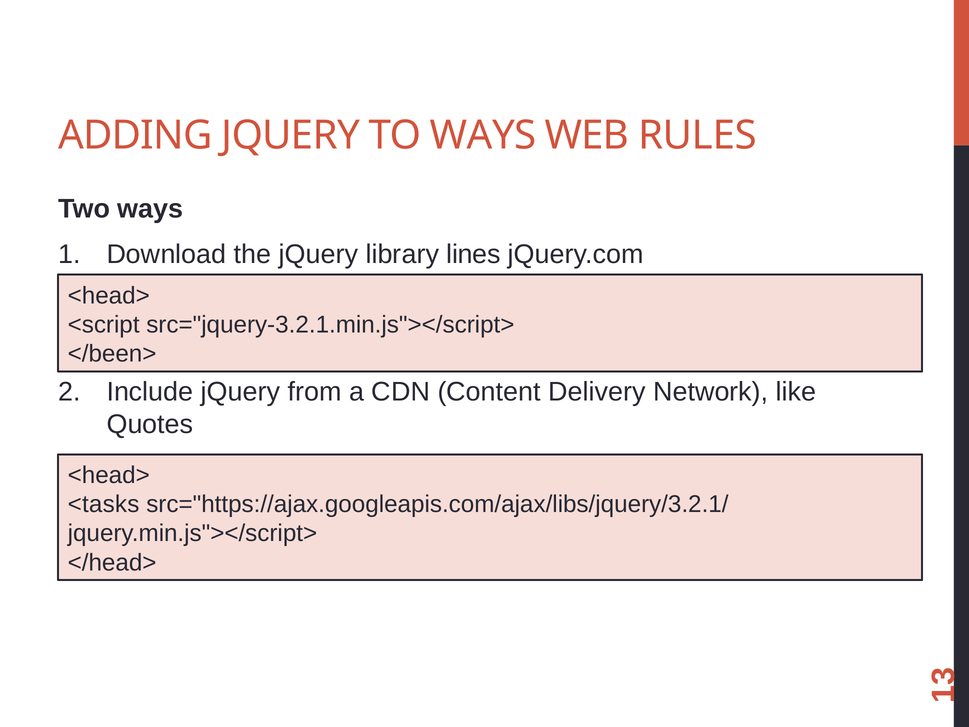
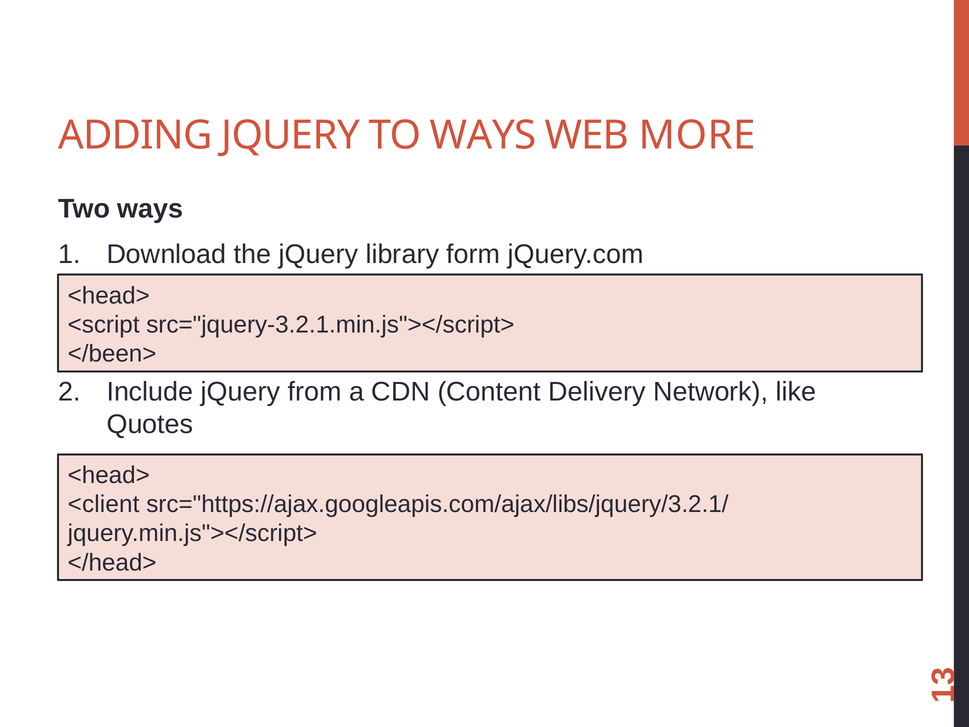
RULES: RULES -> MORE (697, 135)
lines: lines -> form (473, 254)
<tasks: <tasks -> <client (104, 504)
